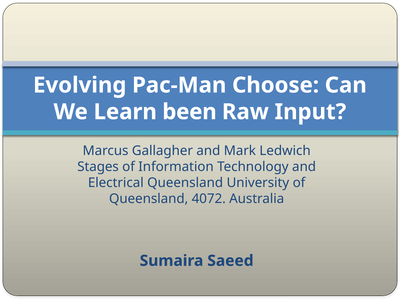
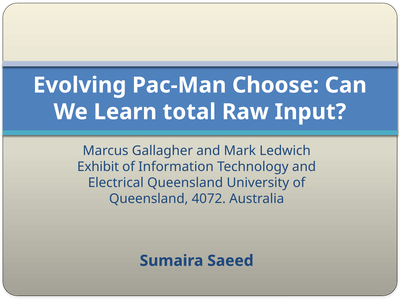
been: been -> total (189, 112)
Stages: Stages -> Exhibit (98, 167)
